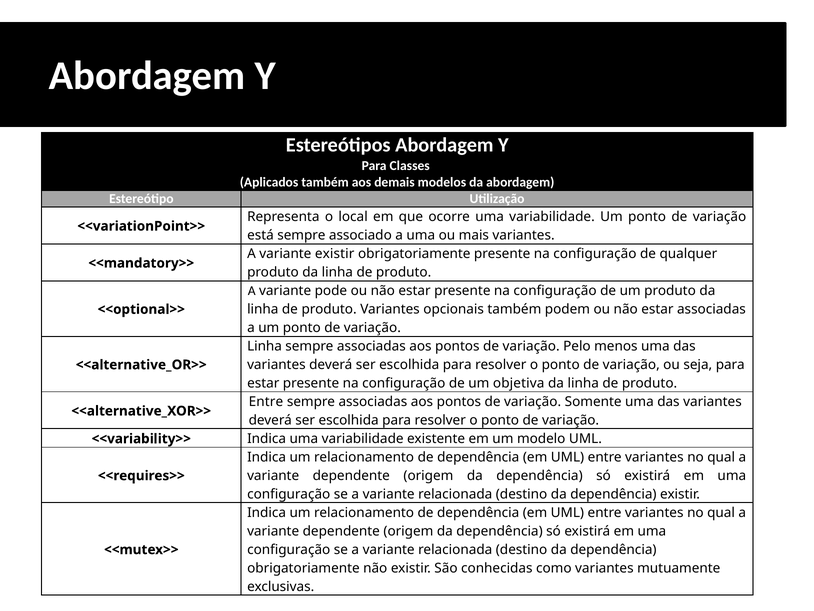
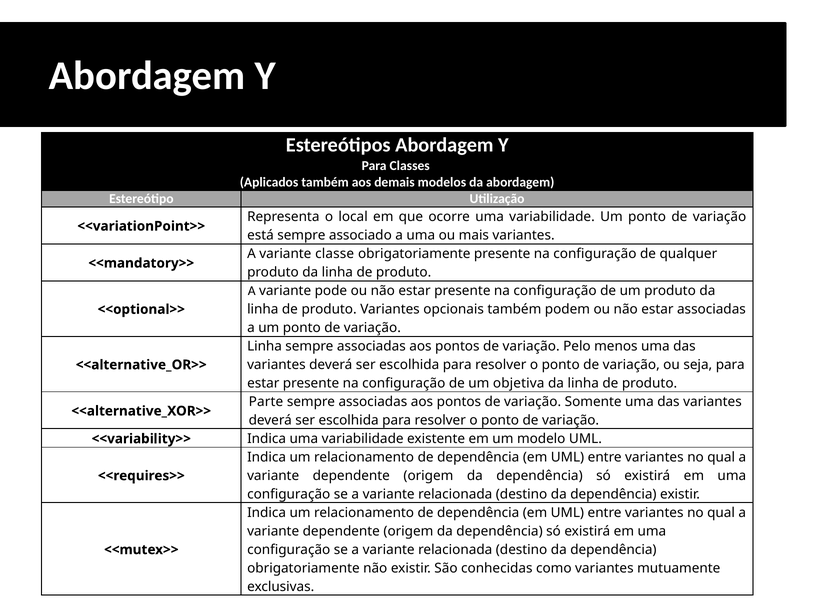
variante existir: existir -> classe (335, 254)
Entre: Entre -> Parte (266, 401)
